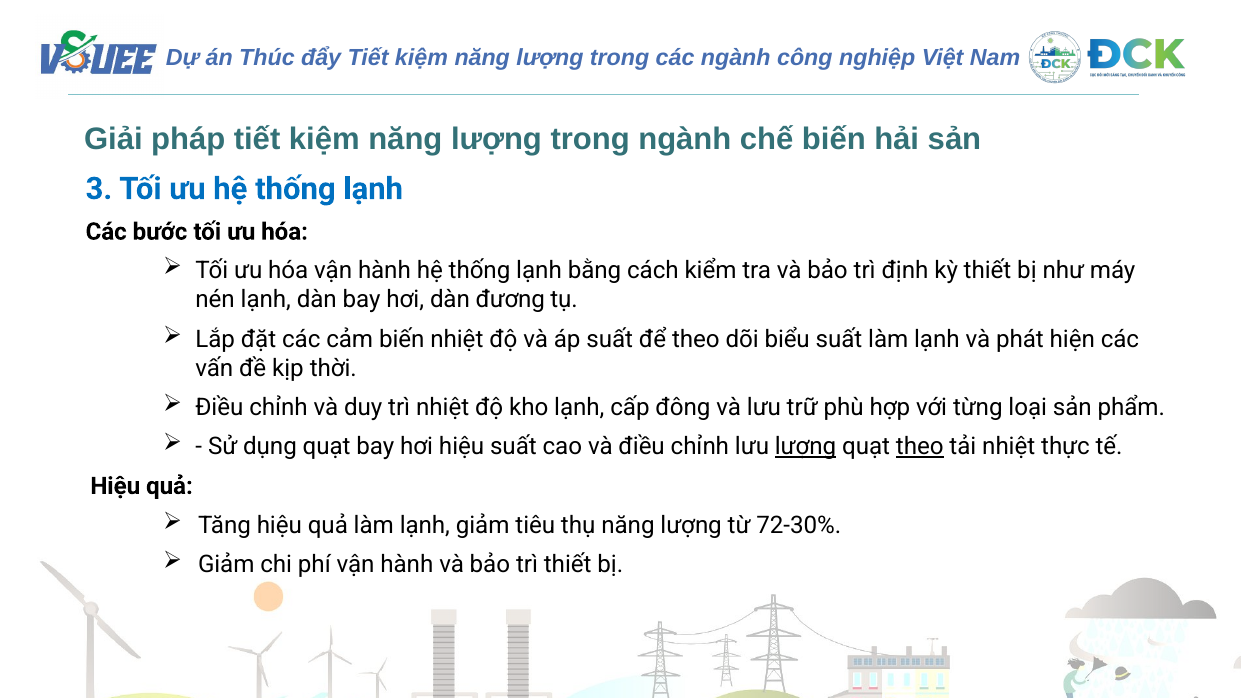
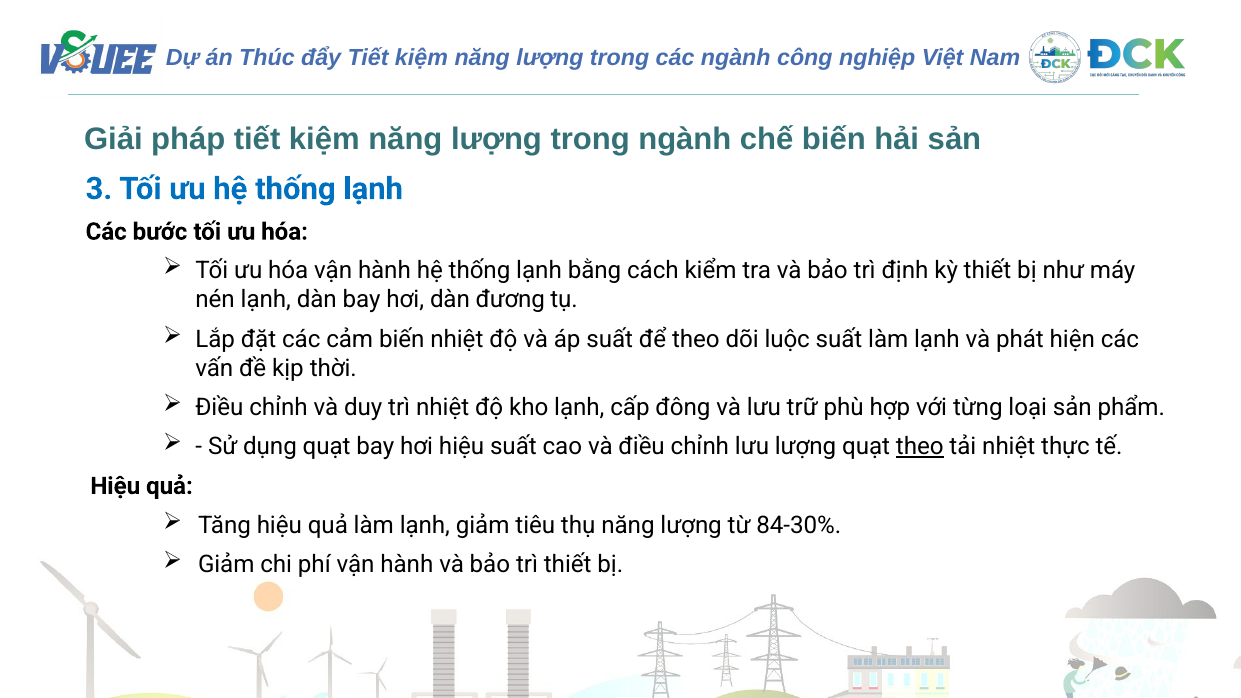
biểu: biểu -> luộc (787, 339)
lượng underline: present -> none (806, 447)
72-30%: 72-30% -> 84-30% (799, 525)
